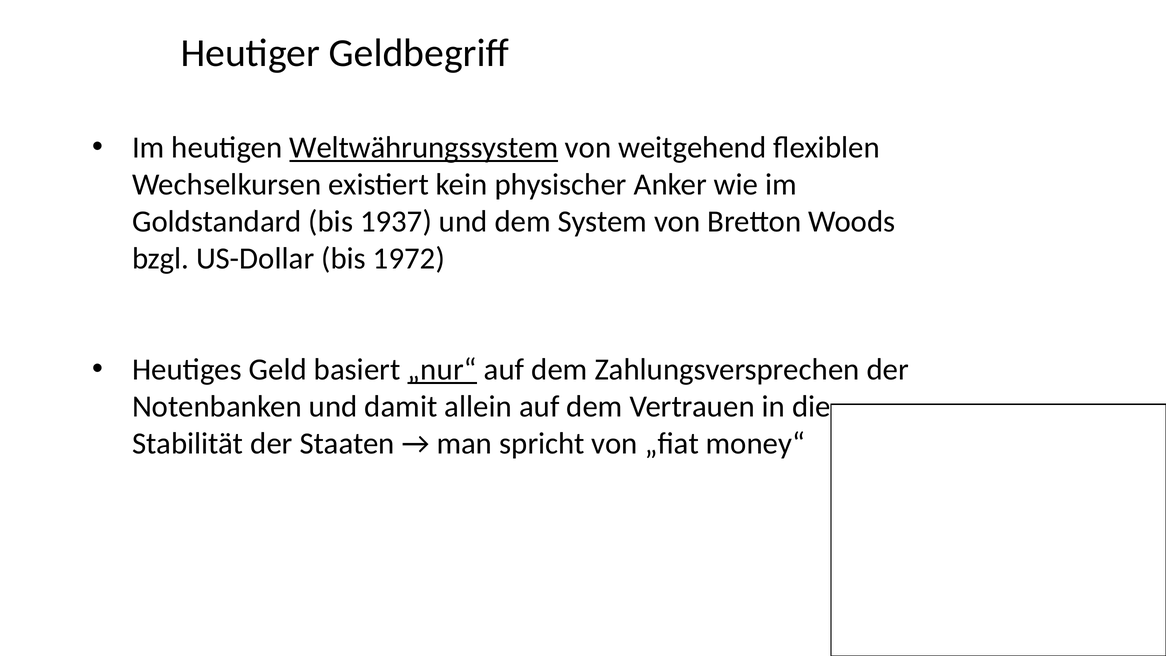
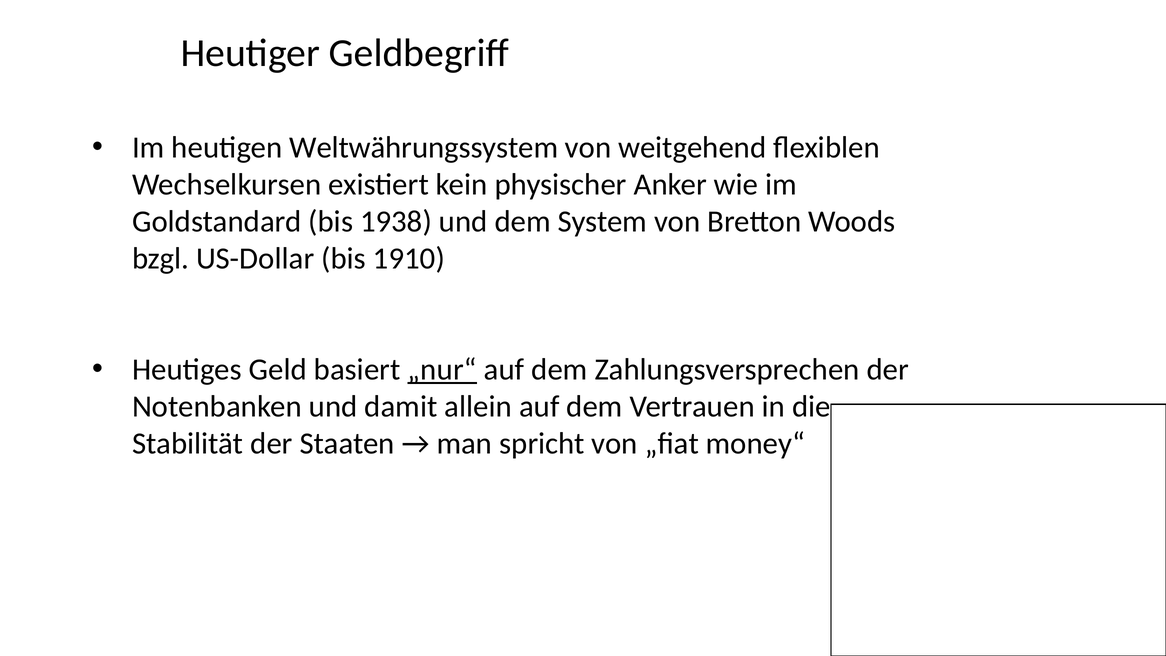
Weltwährungssystem underline: present -> none (424, 148)
1937: 1937 -> 1938 (396, 222)
1972: 1972 -> 1910 (409, 259)
